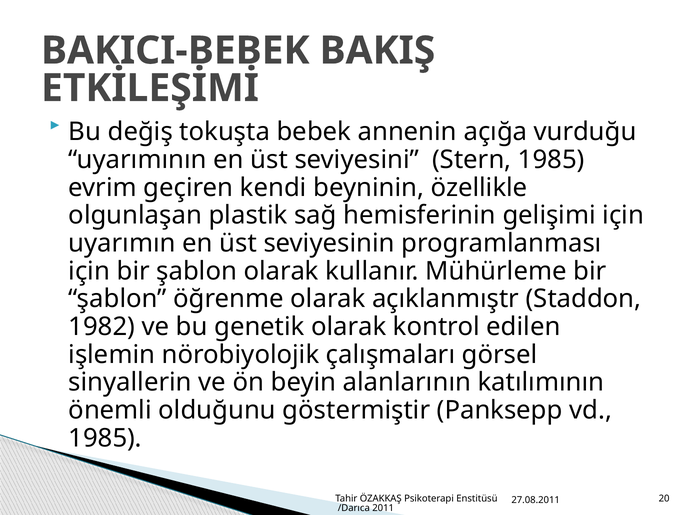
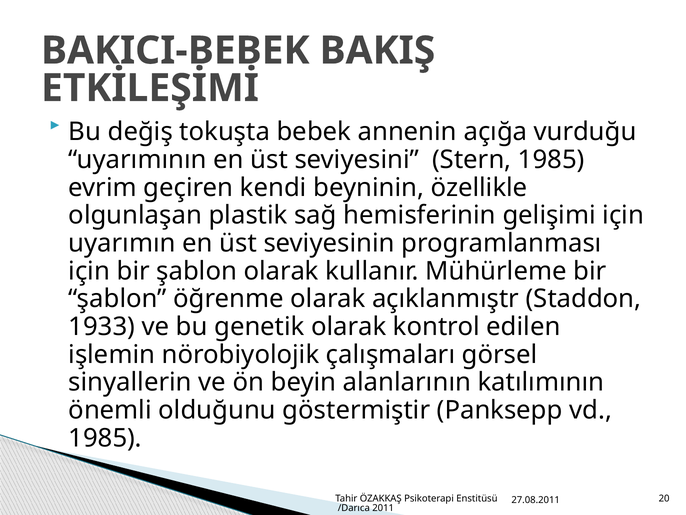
1982: 1982 -> 1933 (102, 326)
